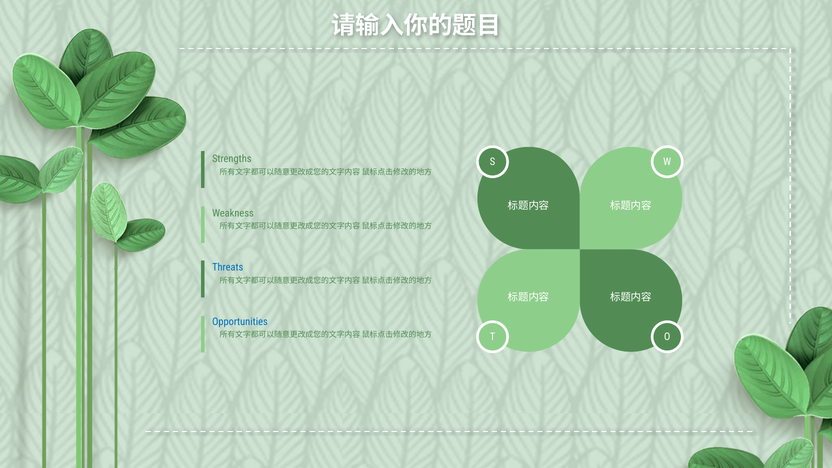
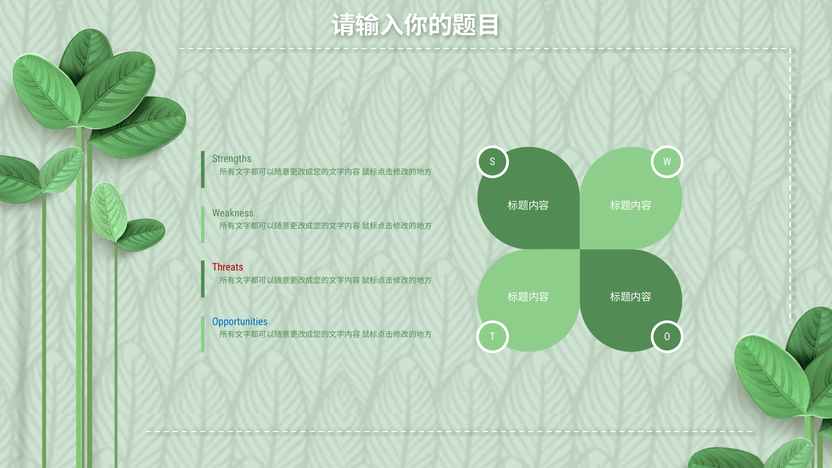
Threats colour: blue -> red (228, 267)
